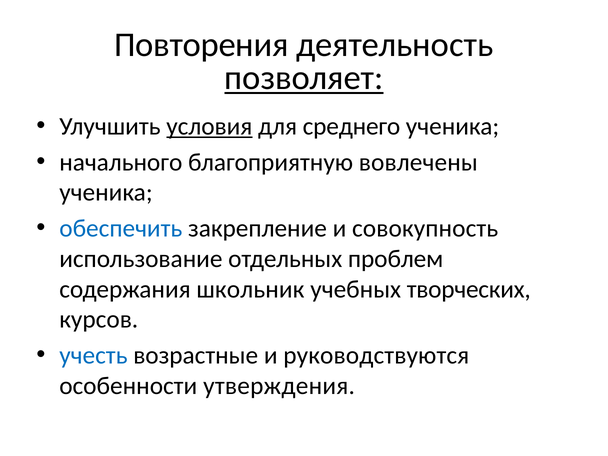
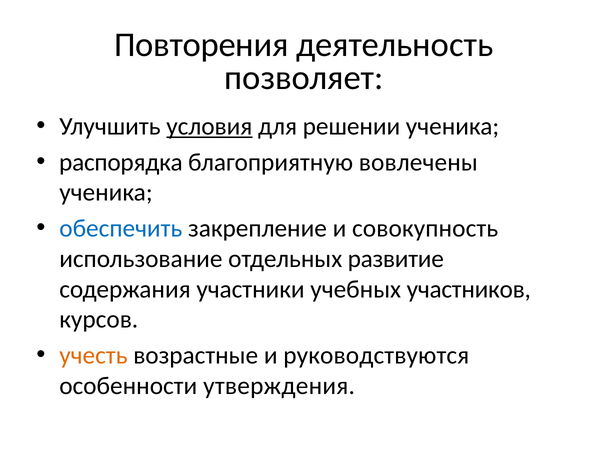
позволяет underline: present -> none (304, 78)
среднего: среднего -> решении (351, 126)
начального: начального -> распорядка (121, 162)
проблем: проблем -> развитие (396, 259)
школьник: школьник -> участники (251, 289)
творческих: творческих -> участников (469, 289)
учесть colour: blue -> orange (93, 355)
